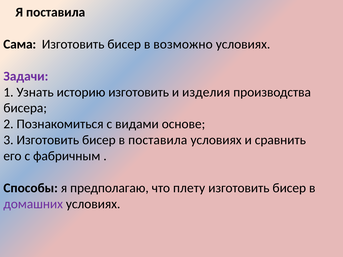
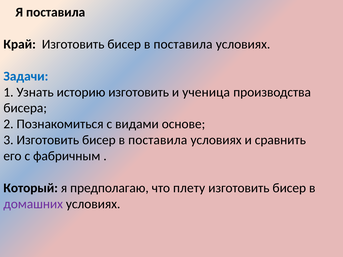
Сама: Сама -> Край (20, 44)
возможно: возможно -> поставила (183, 44)
Задачи colour: purple -> blue (26, 76)
изделия: изделия -> ученица (206, 92)
Способы: Способы -> Который (31, 188)
